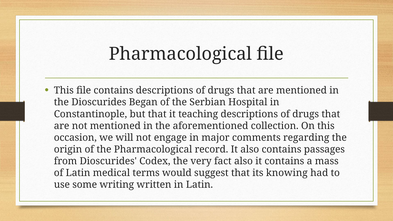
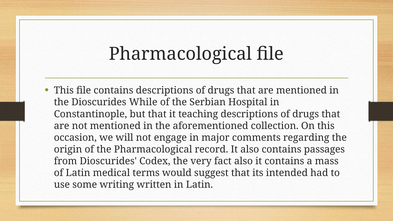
Began: Began -> While (143, 102)
knowing: knowing -> intended (287, 173)
